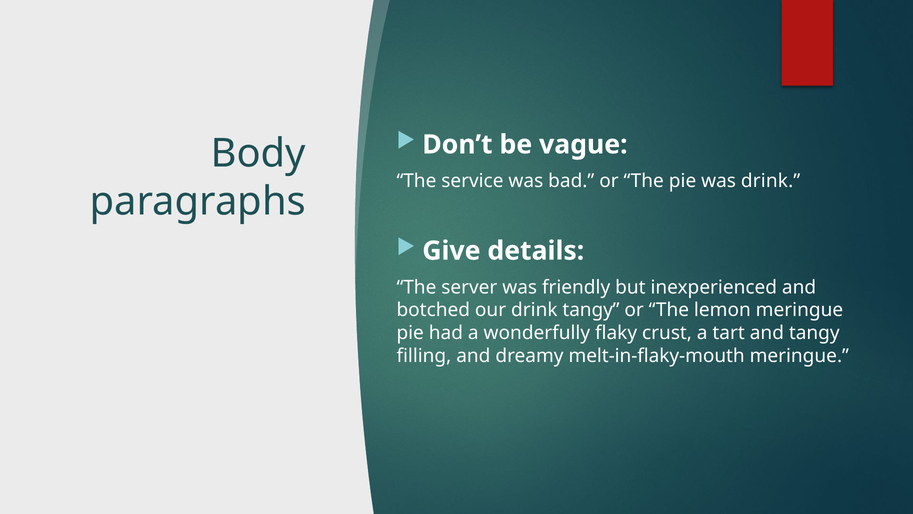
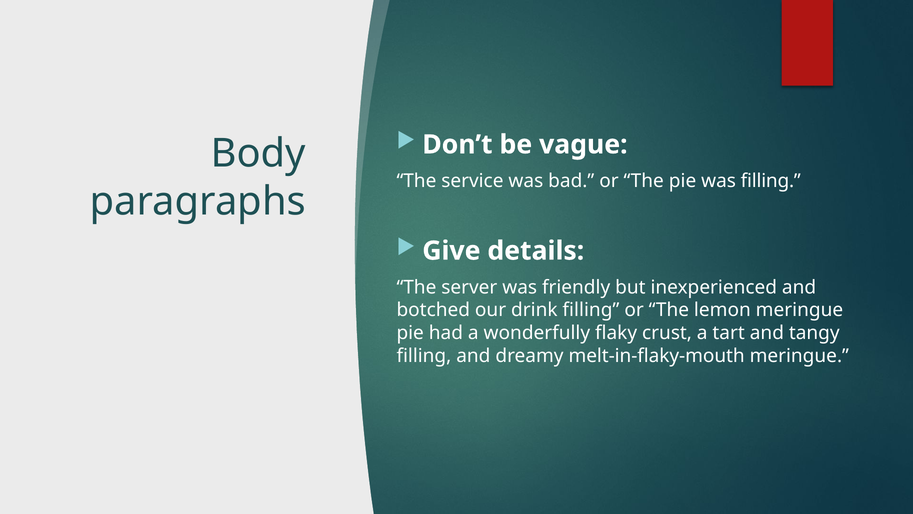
was drink: drink -> filling (771, 181)
drink tangy: tangy -> filling (591, 310)
